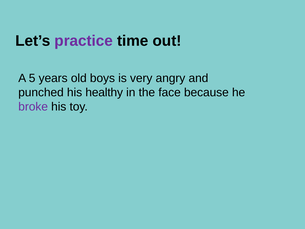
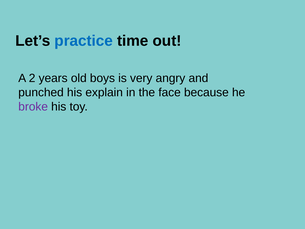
practice colour: purple -> blue (84, 41)
5: 5 -> 2 (32, 78)
healthy: healthy -> explain (104, 92)
